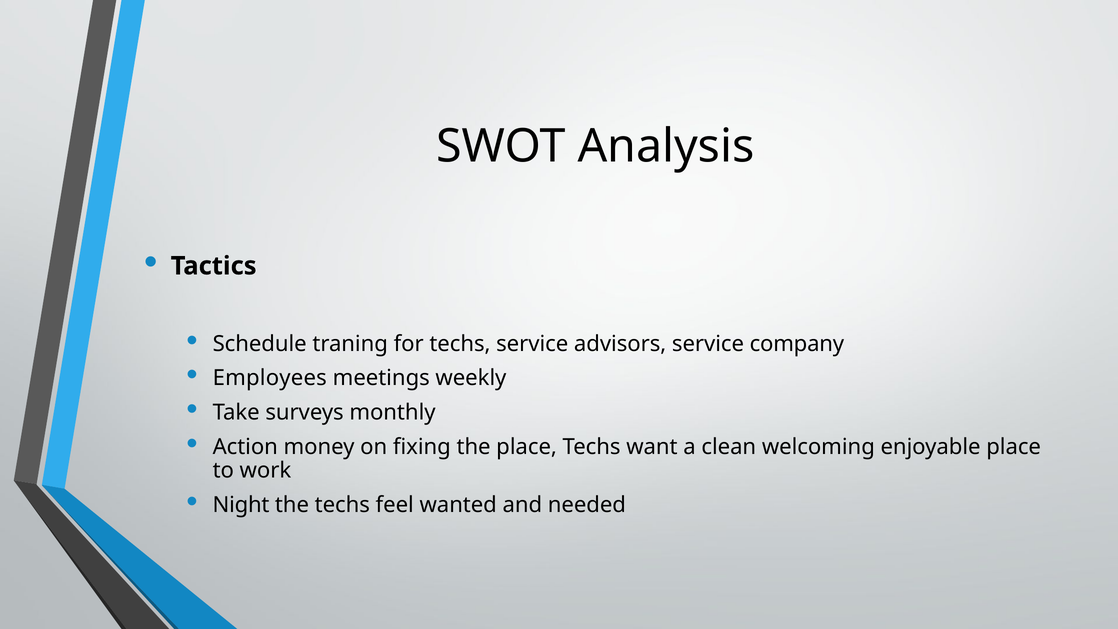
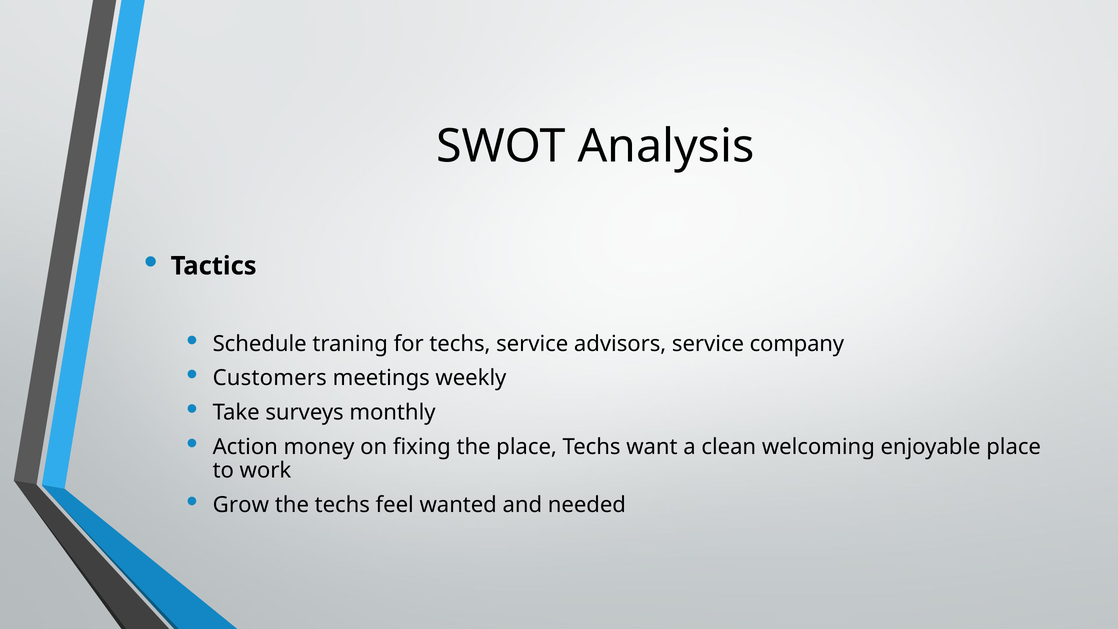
Employees: Employees -> Customers (270, 378)
Night: Night -> Grow (241, 505)
